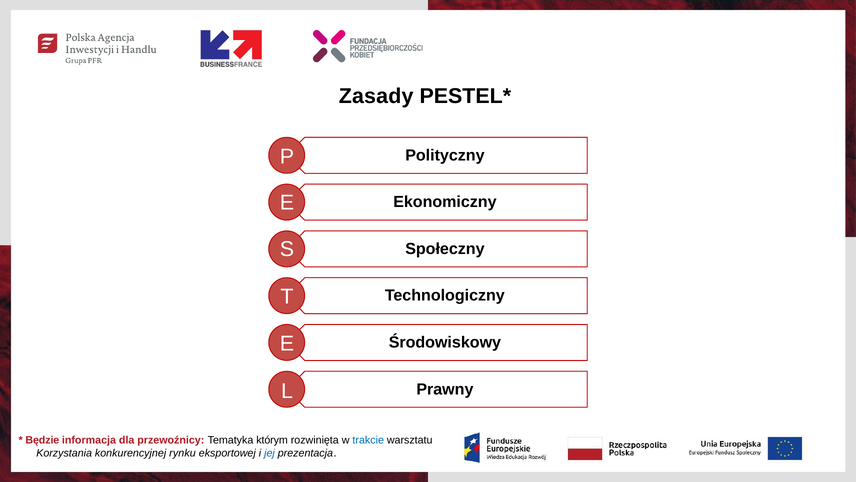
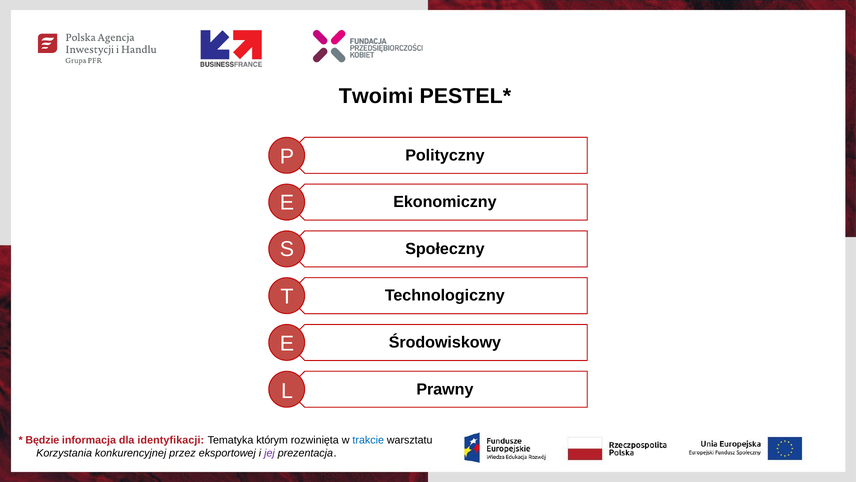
Zasady: Zasady -> Twoimi (376, 96)
przewoźnicy: przewoźnicy -> identyfikacji (171, 440)
rynku: rynku -> przez (183, 453)
jej colour: blue -> purple (269, 453)
